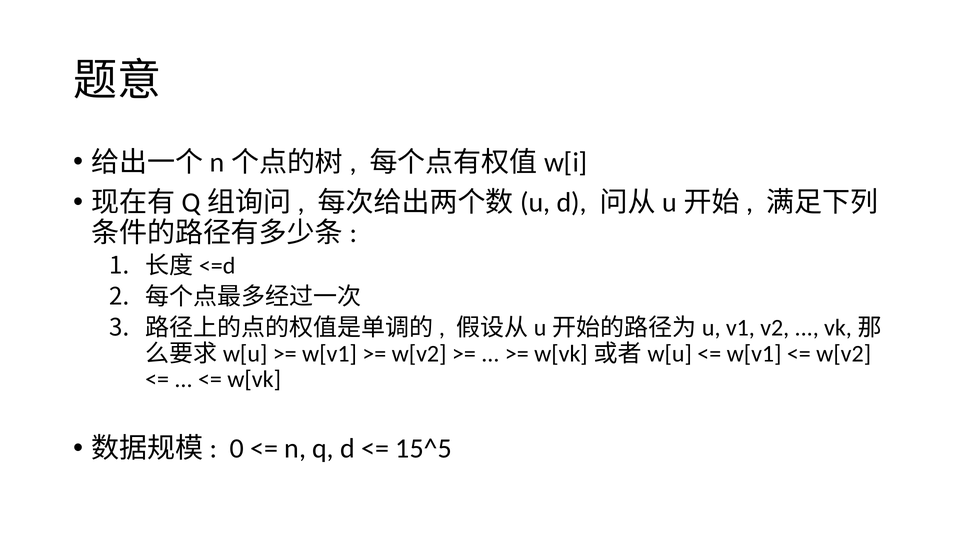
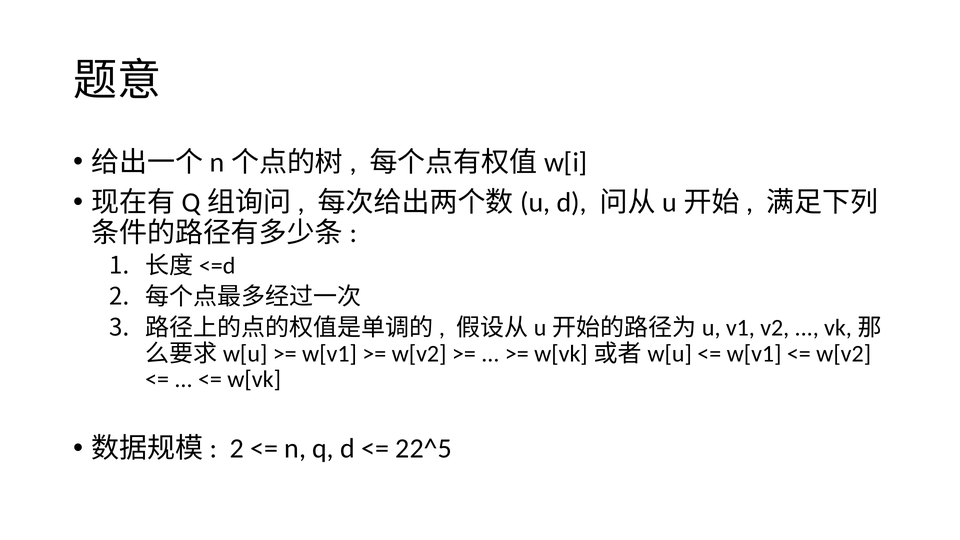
0: 0 -> 2 (237, 448)
15^5: 15^5 -> 22^5 (424, 448)
